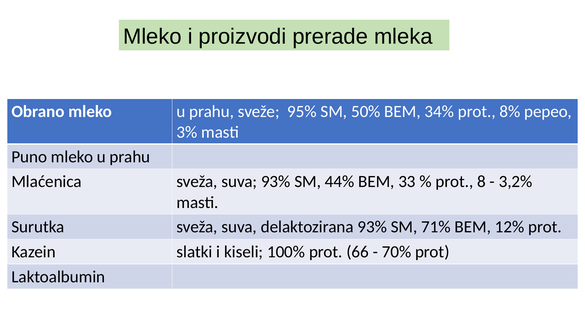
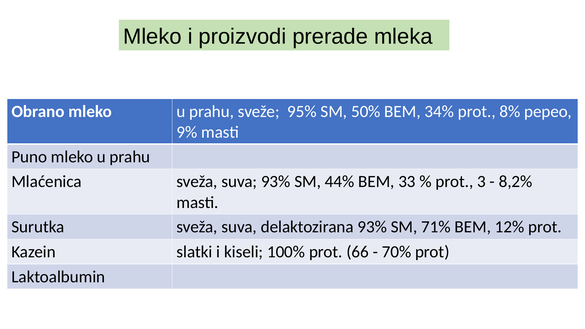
3%: 3% -> 9% (187, 132)
8: 8 -> 3 (481, 182)
3,2%: 3,2% -> 8,2% (516, 182)
